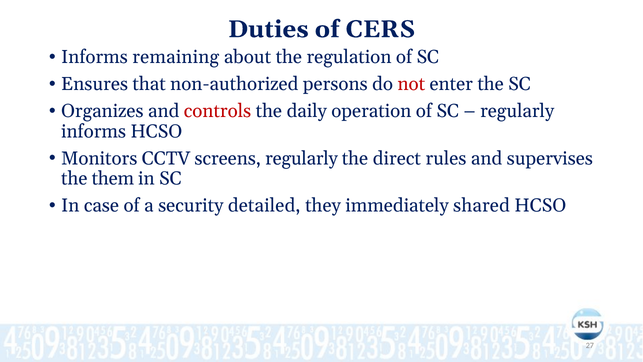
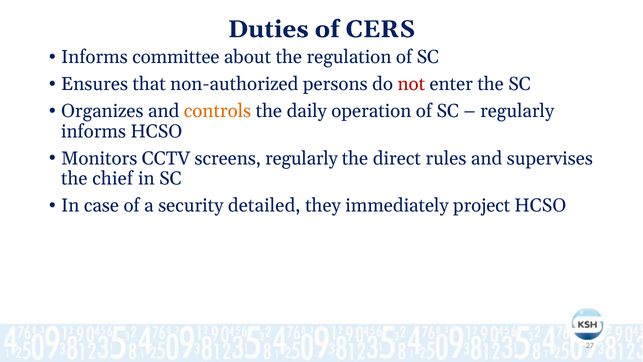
remaining: remaining -> committee (176, 57)
controls colour: red -> orange (218, 111)
them: them -> chief (113, 179)
shared: shared -> project (482, 206)
